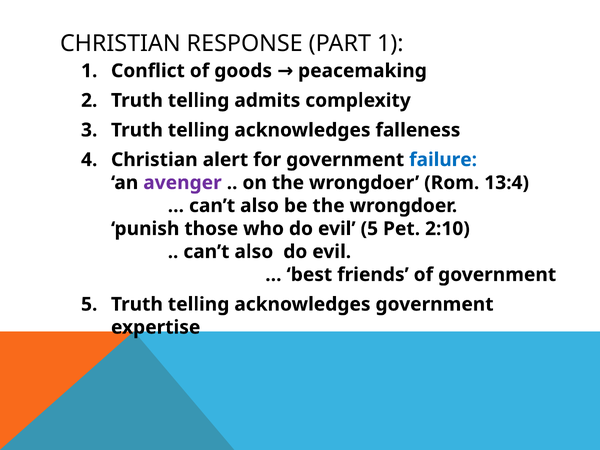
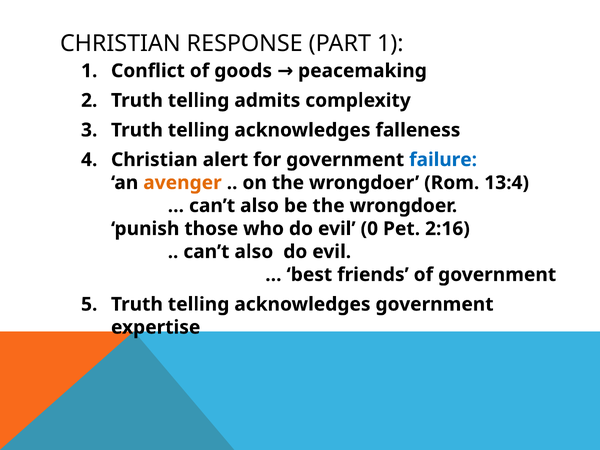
avenger colour: purple -> orange (182, 183)
evil 5: 5 -> 0 (369, 229)
2:10: 2:10 -> 2:16 (447, 229)
